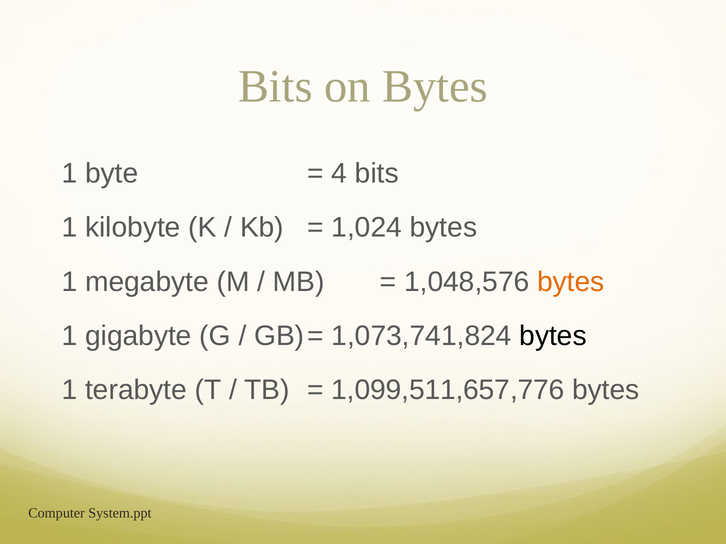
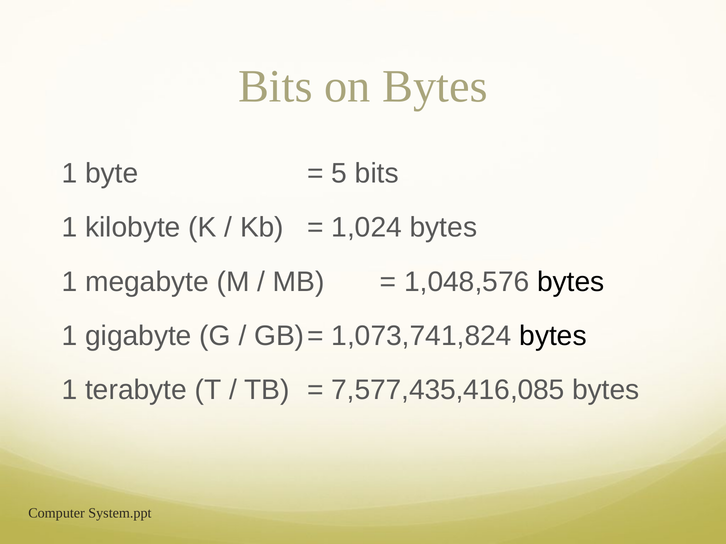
4: 4 -> 5 (339, 174)
bytes colour: orange -> black (571, 282)
1,099,511,657,776: 1,099,511,657,776 -> 7,577,435,416,085 (448, 390)
